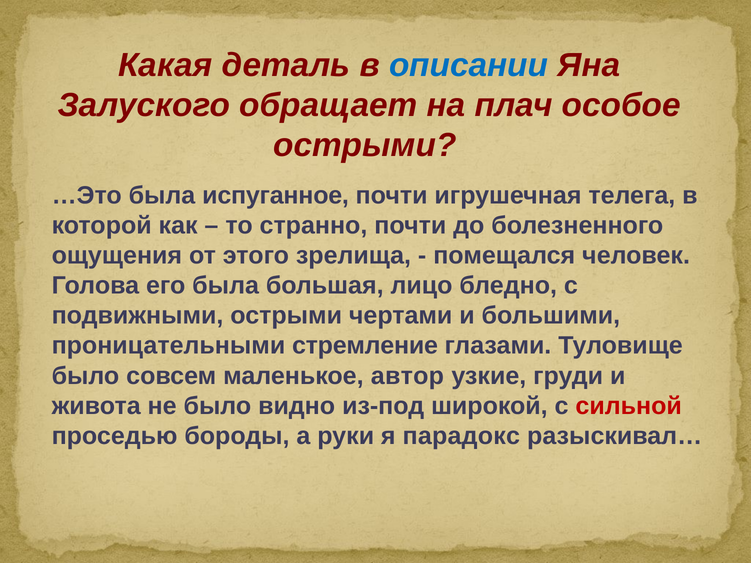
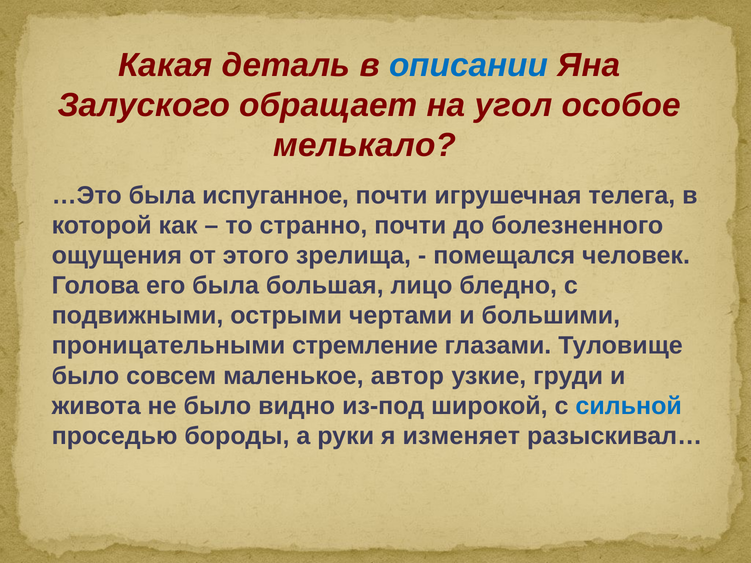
плач: плач -> угол (514, 105)
острыми: острыми -> мелькало (365, 145)
сильной colour: red -> blue (629, 406)
парадокс: парадокс -> изменяет (461, 436)
